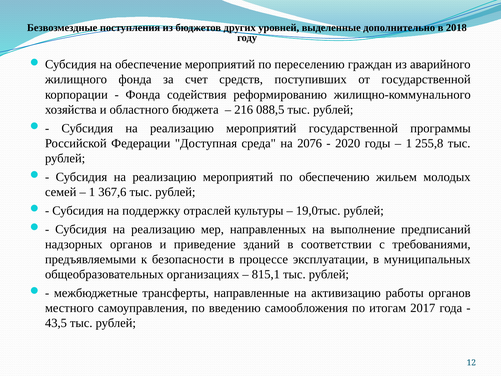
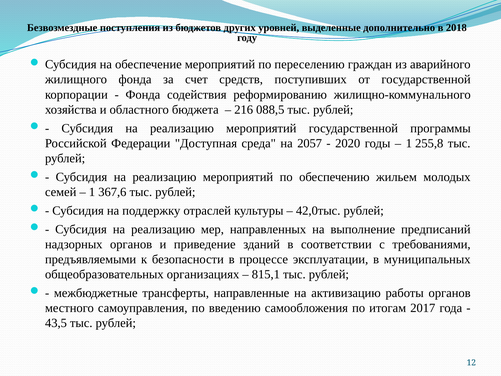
2076: 2076 -> 2057 (310, 143)
19,0тыс: 19,0тыс -> 42,0тыс (318, 211)
